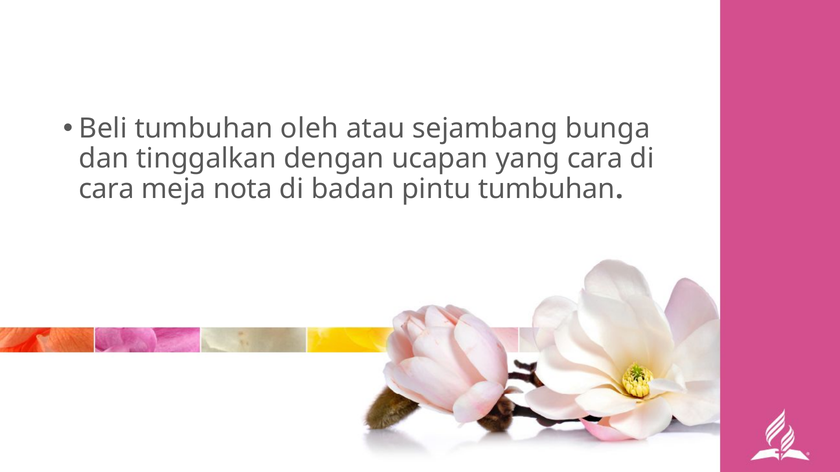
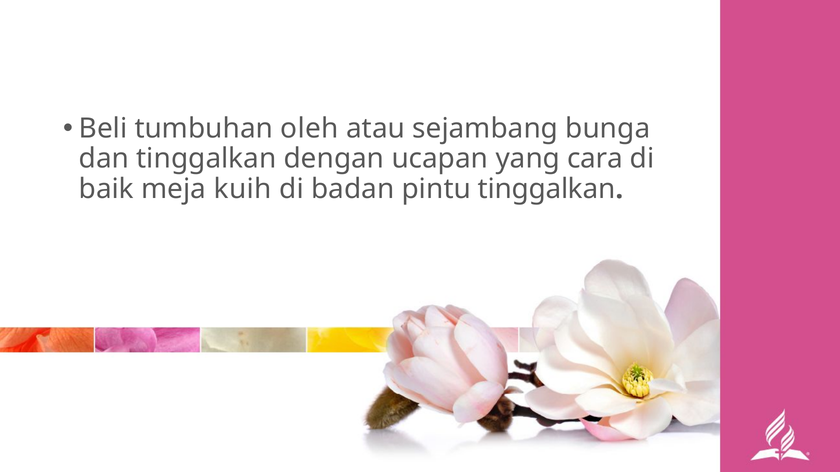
cara: cara -> baik (106, 189)
nota: nota -> kuih (243, 189)
pintu tumbuhan: tumbuhan -> tinggalkan (547, 189)
